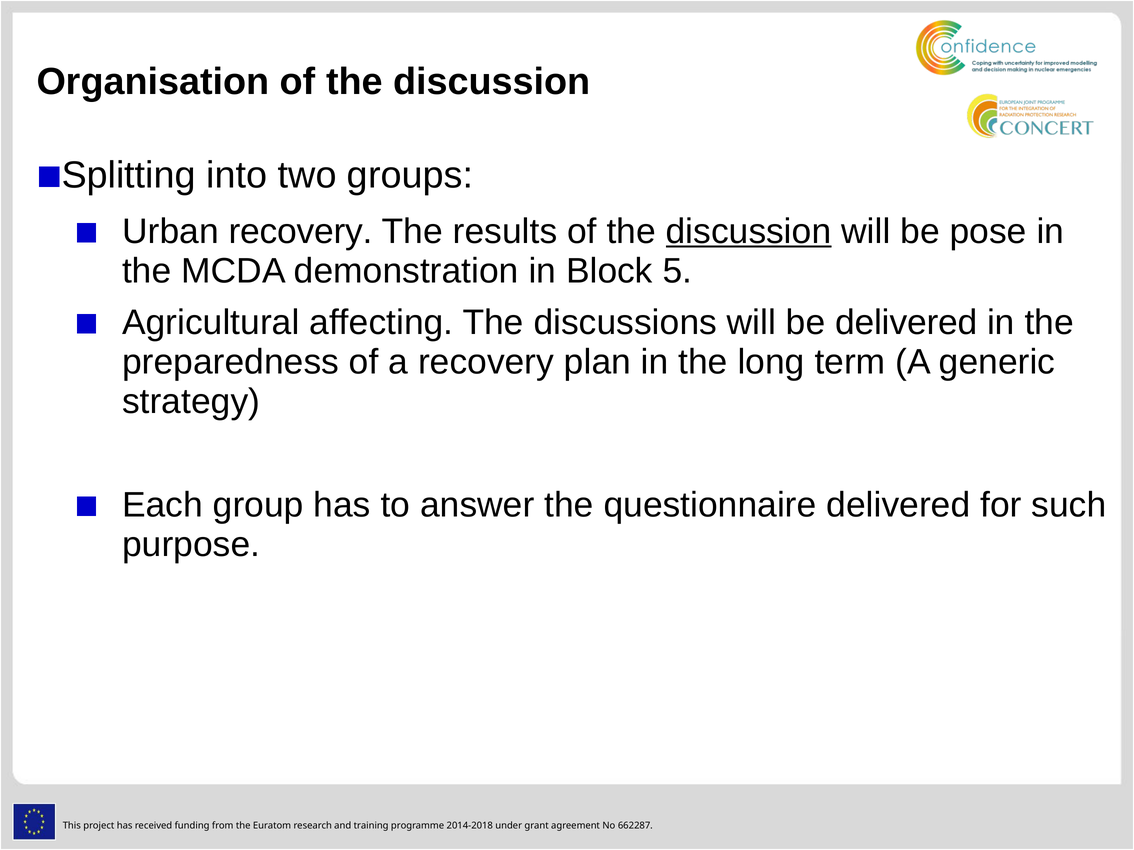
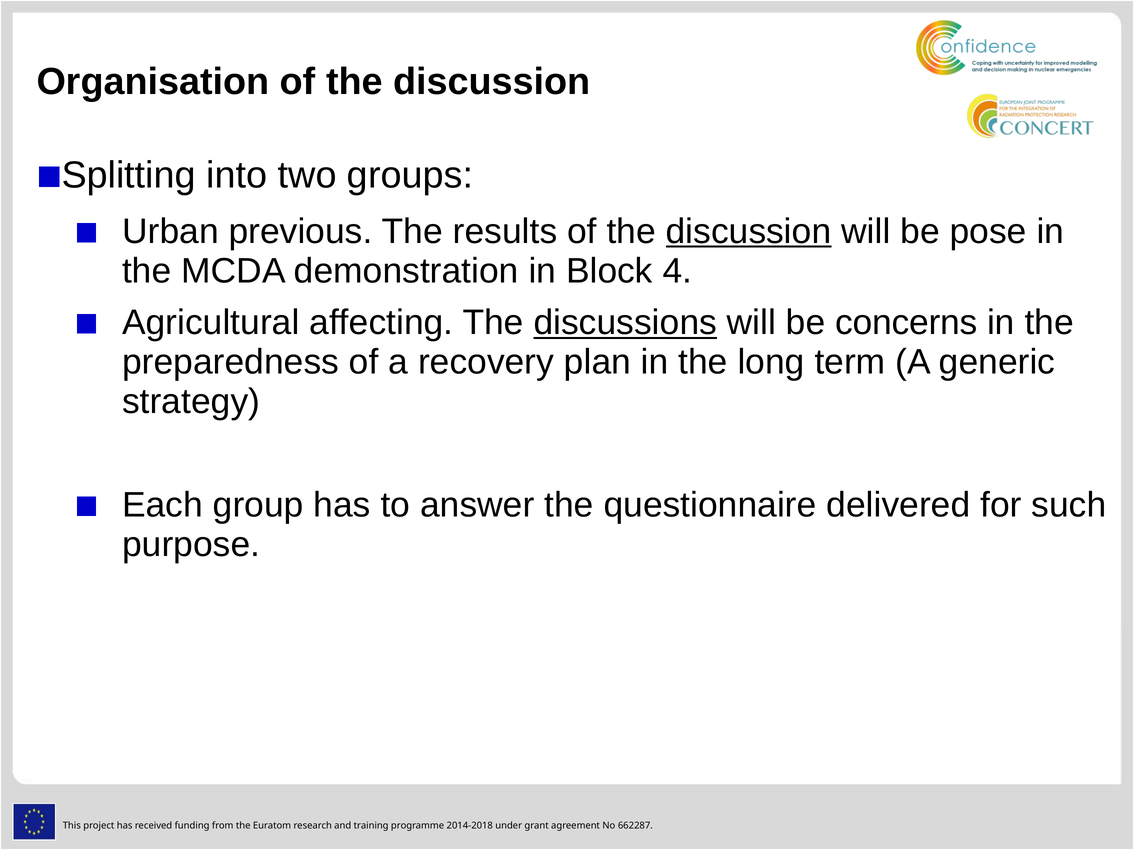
Urban recovery: recovery -> previous (301, 232)
5: 5 -> 4 (677, 271)
discussions underline: none -> present (625, 323)
be delivered: delivered -> concerns (906, 323)
